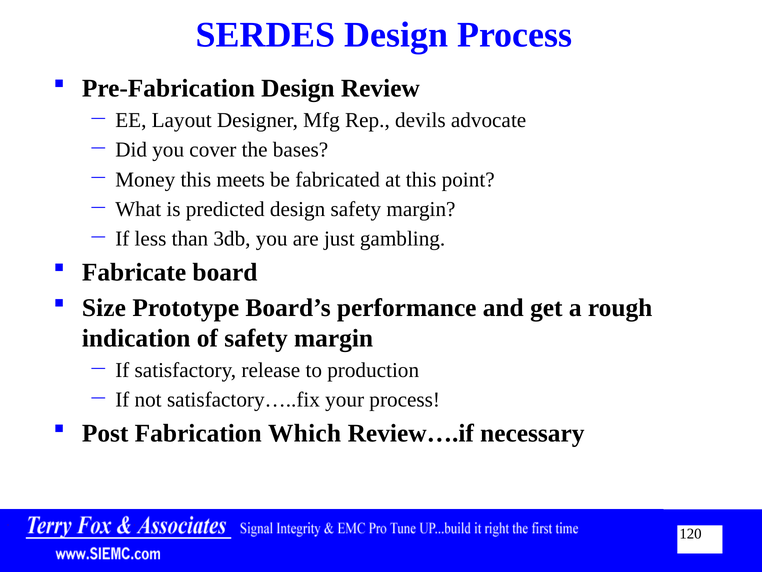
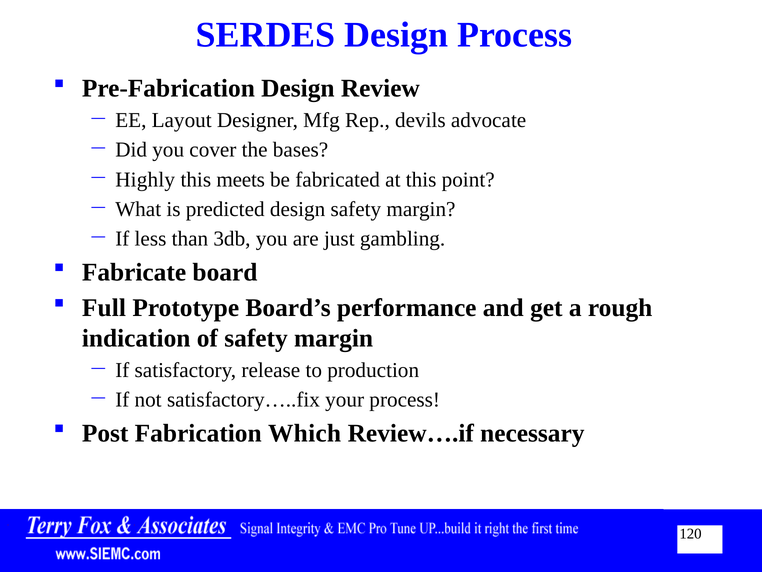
Money: Money -> Highly (145, 179)
Size: Size -> Full (104, 308)
